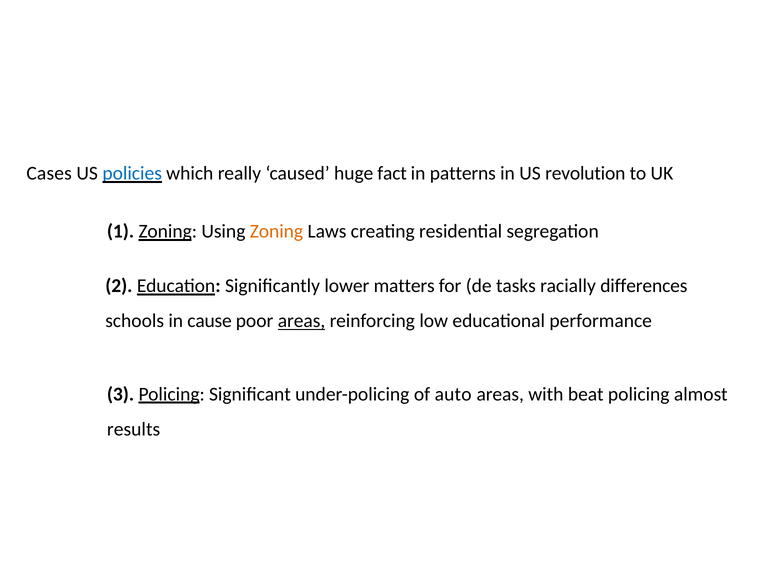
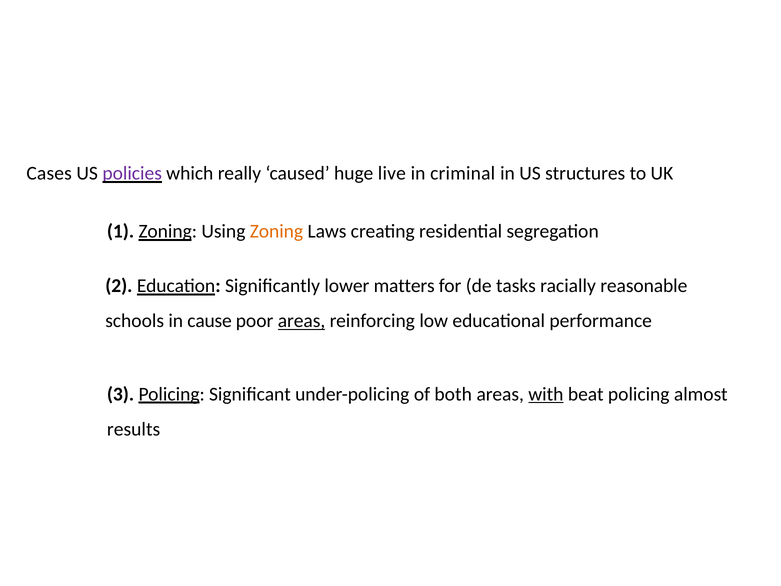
policies colour: blue -> purple (132, 173)
fact: fact -> live (392, 173)
patterns: patterns -> criminal (463, 173)
revolution: revolution -> structures (585, 173)
differences: differences -> reasonable (644, 286)
auto: auto -> both (453, 394)
with underline: none -> present (546, 394)
